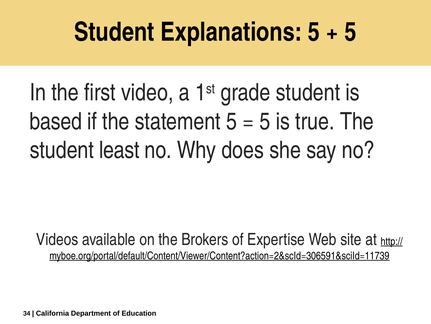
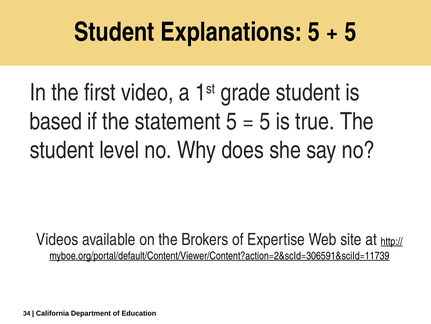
least: least -> level (119, 150)
